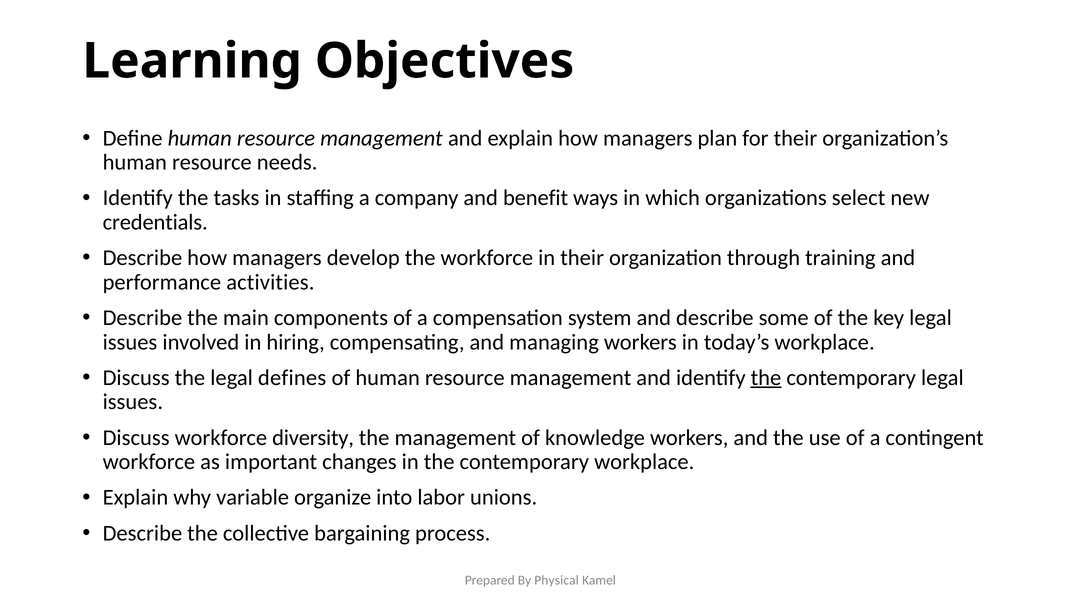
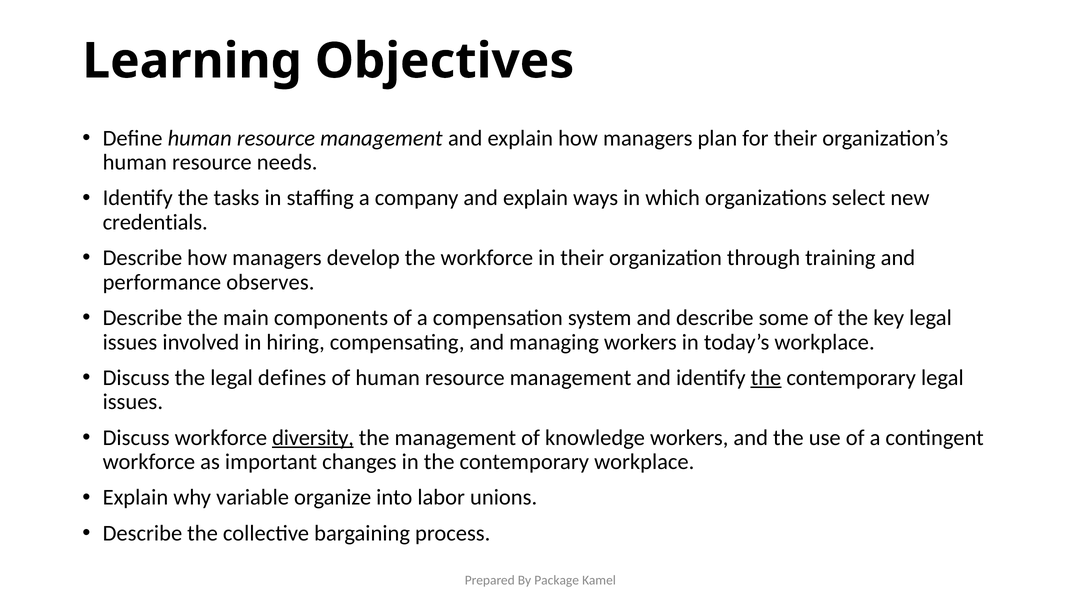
company and benefit: benefit -> explain (536, 198)
activities: activities -> observes (270, 282)
diversity underline: none -> present (313, 438)
Physical: Physical -> Package (557, 581)
